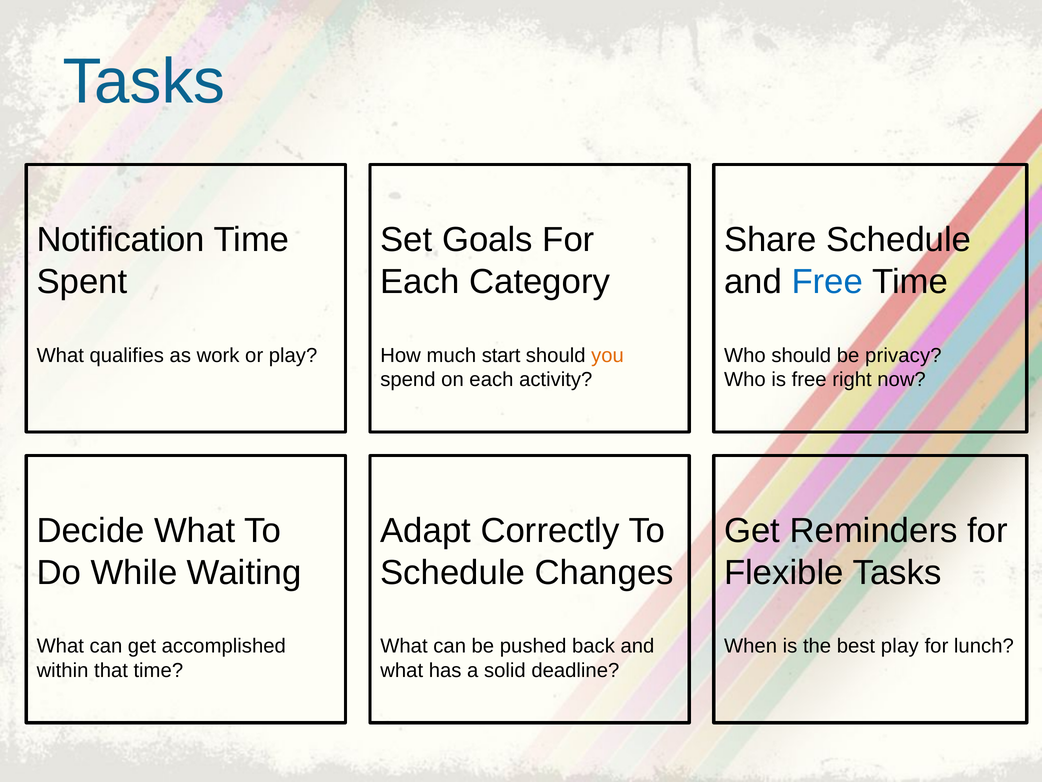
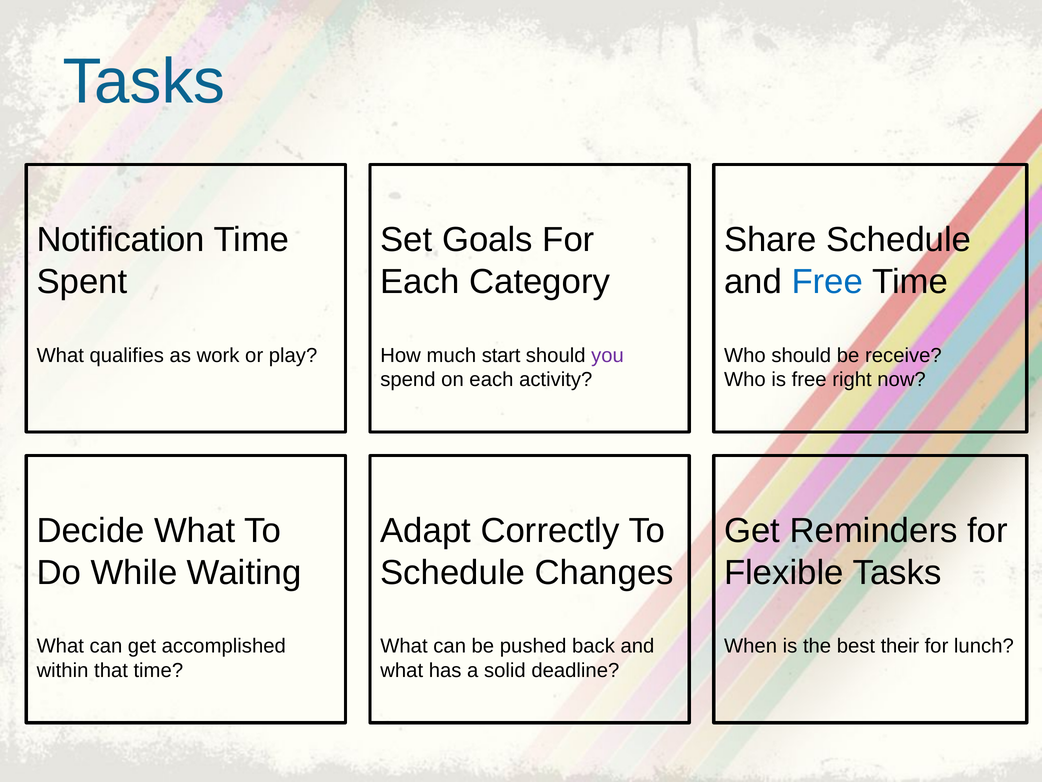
you colour: orange -> purple (607, 355)
privacy: privacy -> receive (903, 355)
best play: play -> their (900, 646)
